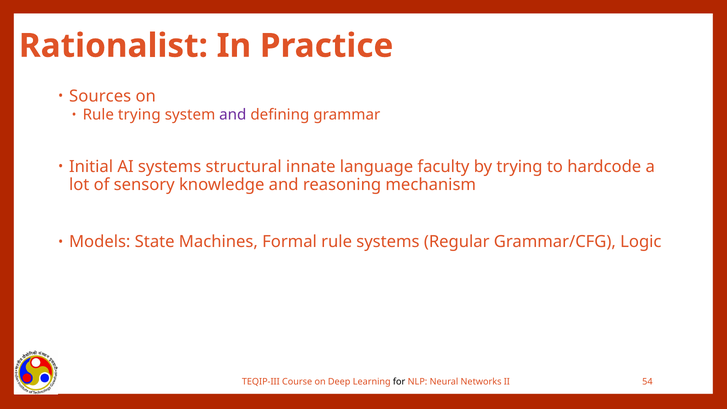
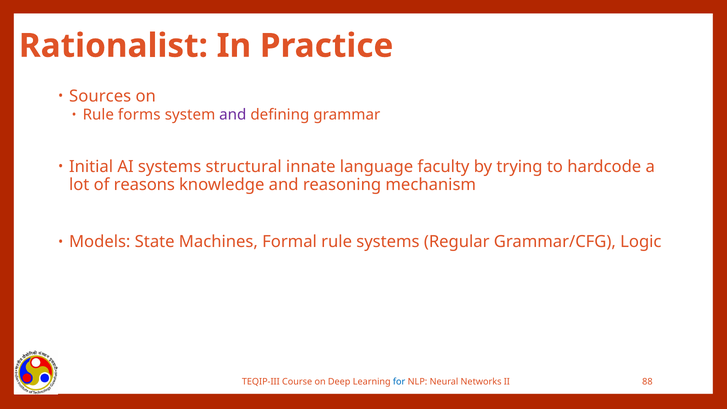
Rule trying: trying -> forms (139, 115)
sensory: sensory -> reasons (144, 185)
for colour: black -> blue (399, 382)
54: 54 -> 88 (647, 382)
